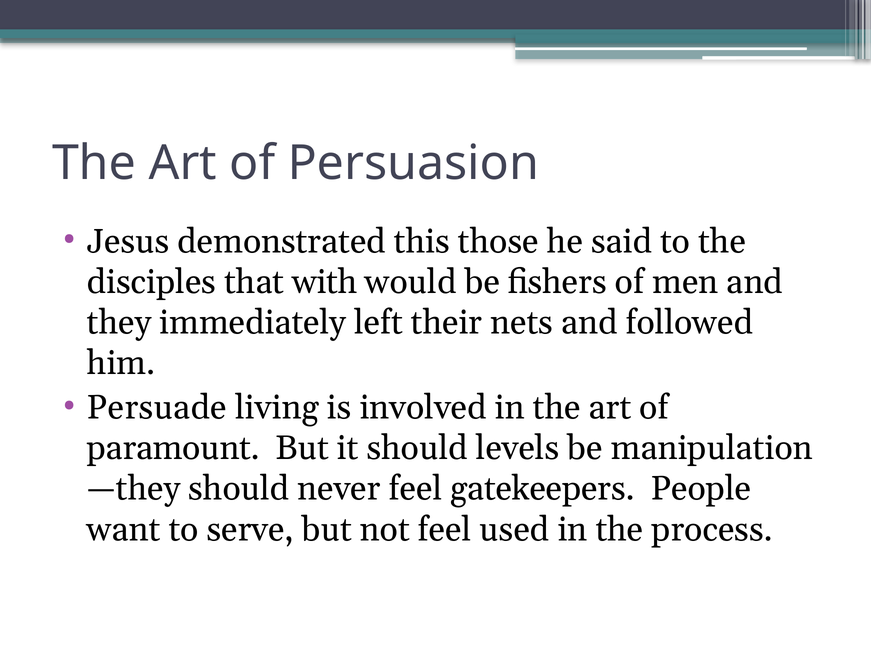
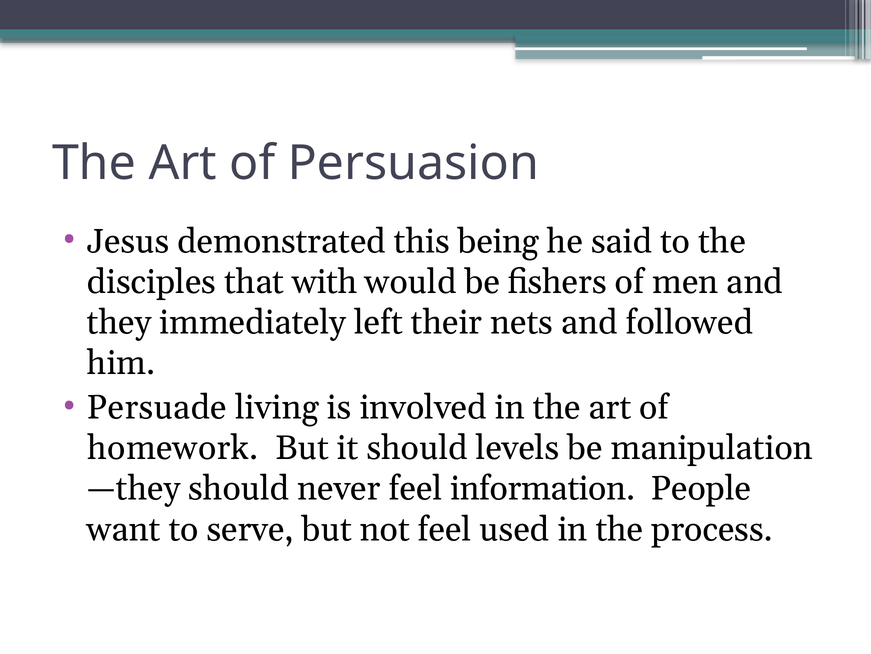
those: those -> being (499, 241)
paramount: paramount -> homework (173, 448)
gatekeepers: gatekeepers -> information (543, 488)
